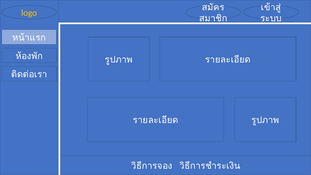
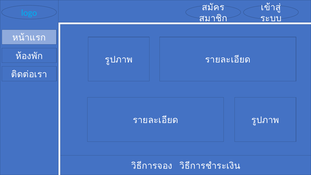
logo colour: yellow -> light blue (29, 13)
